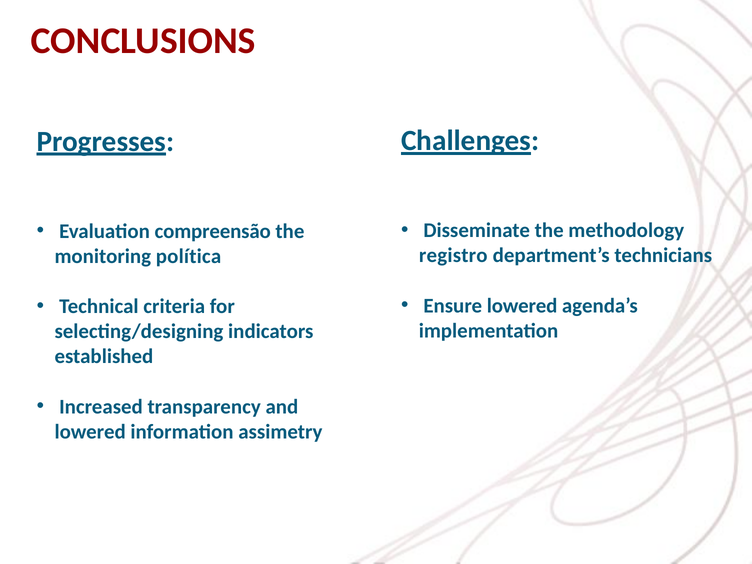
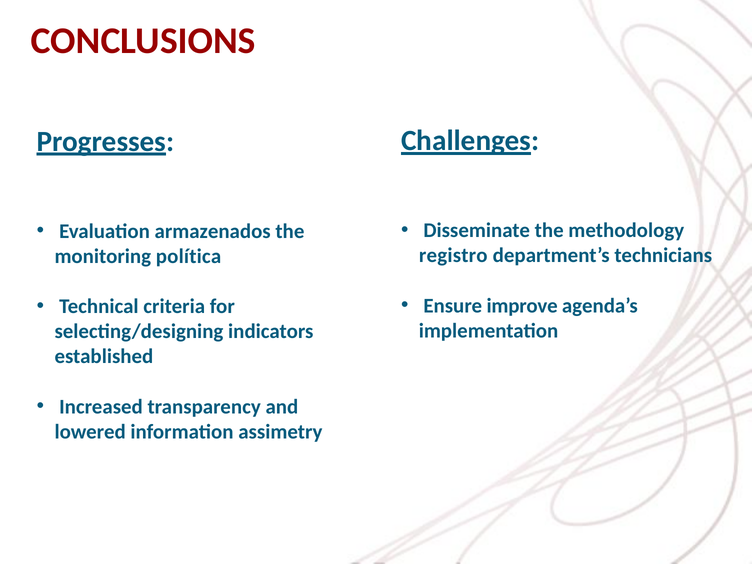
compreensão: compreensão -> armazenados (213, 231)
Ensure lowered: lowered -> improve (522, 306)
